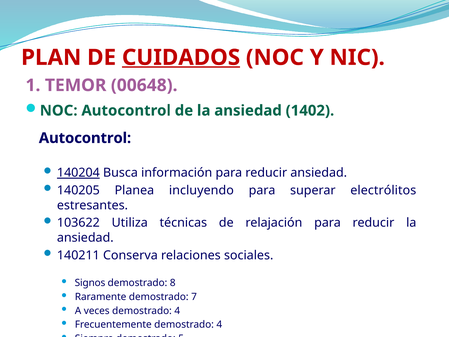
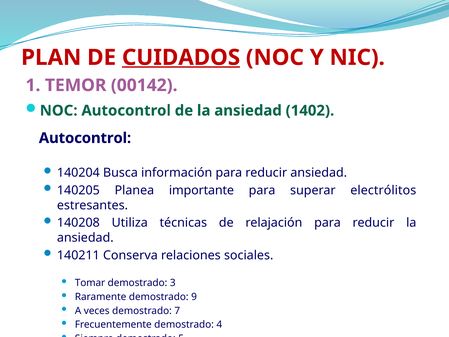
00648: 00648 -> 00142 (144, 85)
140204 underline: present -> none (78, 173)
incluyendo: incluyendo -> importante (201, 190)
103622: 103622 -> 140208 (78, 223)
Signos: Signos -> Tomar (90, 283)
8: 8 -> 3 (173, 283)
7: 7 -> 9 (194, 297)
veces demostrado 4: 4 -> 7 (177, 310)
